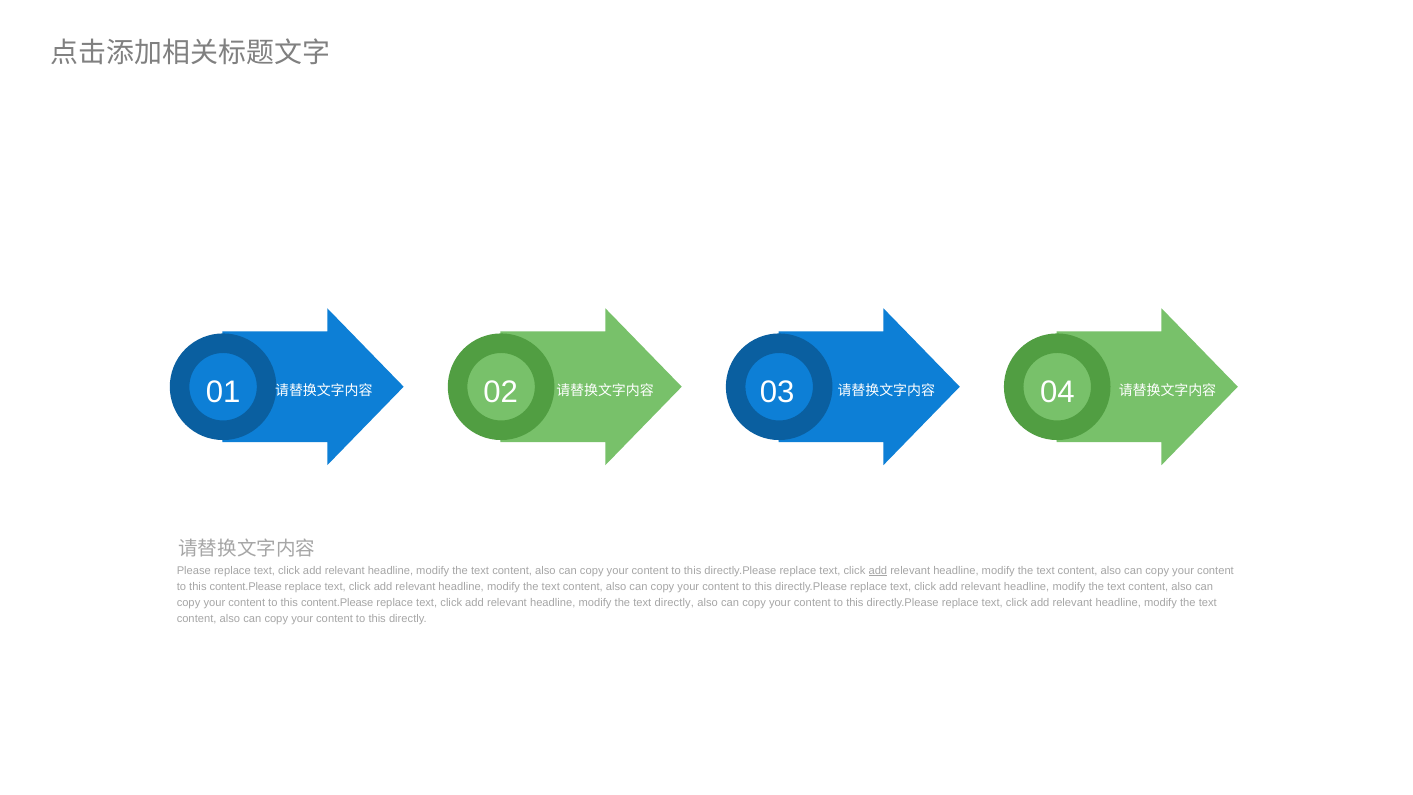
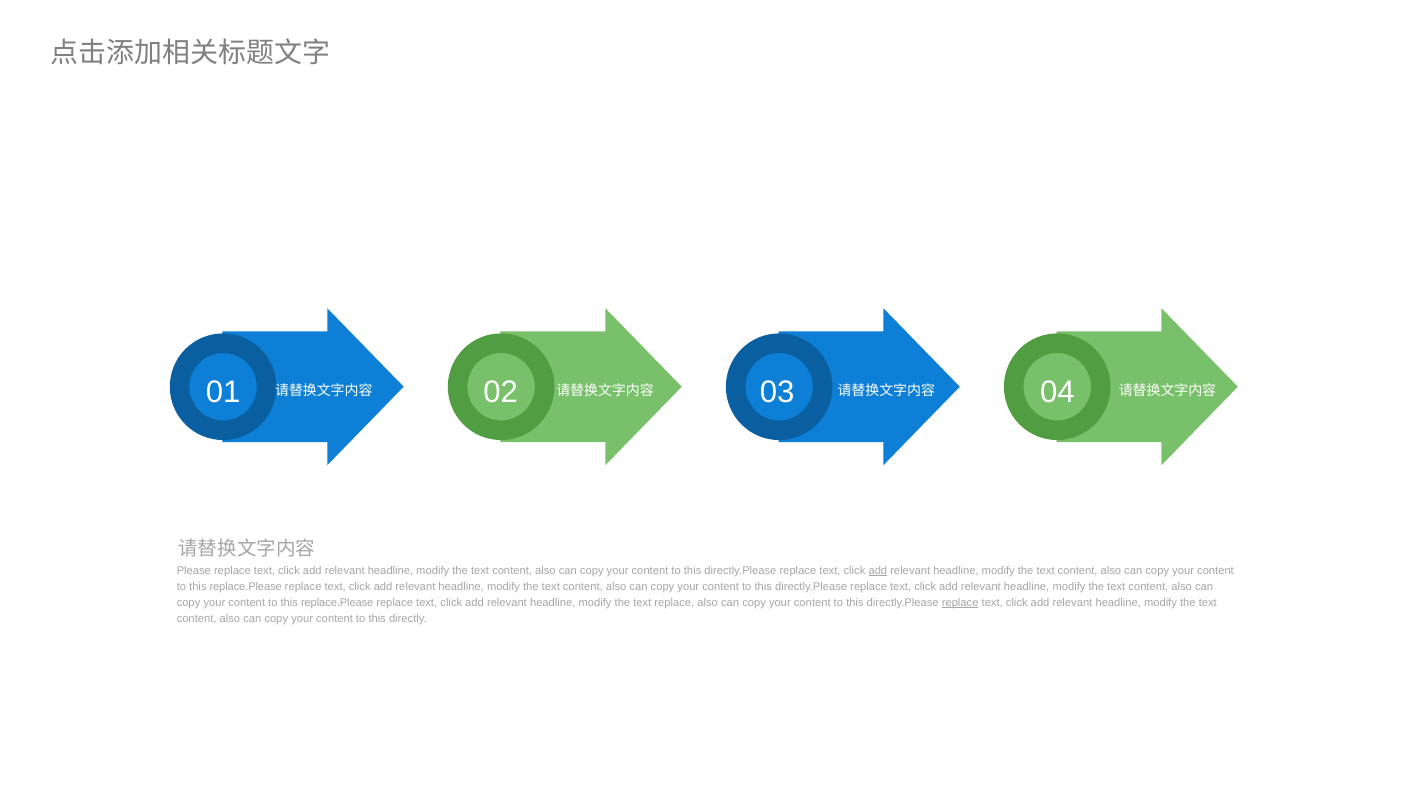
content.Please: content.Please -> replace.Please (246, 586)
content.Please: content.Please -> replace.Please (337, 602)
text directly: directly -> replace (674, 602)
replace underline: none -> present (960, 602)
